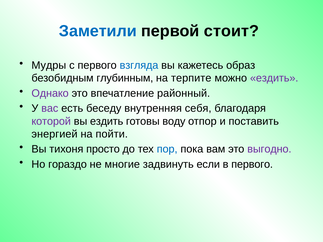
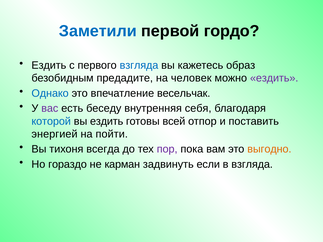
стоит: стоит -> гордо (232, 31)
Мудры: Мудры -> Ездить (49, 65)
глубинным: глубинным -> предадите (125, 78)
терпите: терпите -> человек (191, 78)
Однако colour: purple -> blue (50, 93)
районный: районный -> весельчак (184, 93)
которой colour: purple -> blue (51, 121)
воду: воду -> всей (174, 121)
просто: просто -> всегда (103, 149)
пор colour: blue -> purple (167, 149)
выгодно colour: purple -> orange (269, 149)
многие: многие -> карман (122, 164)
в первого: первого -> взгляда (252, 164)
